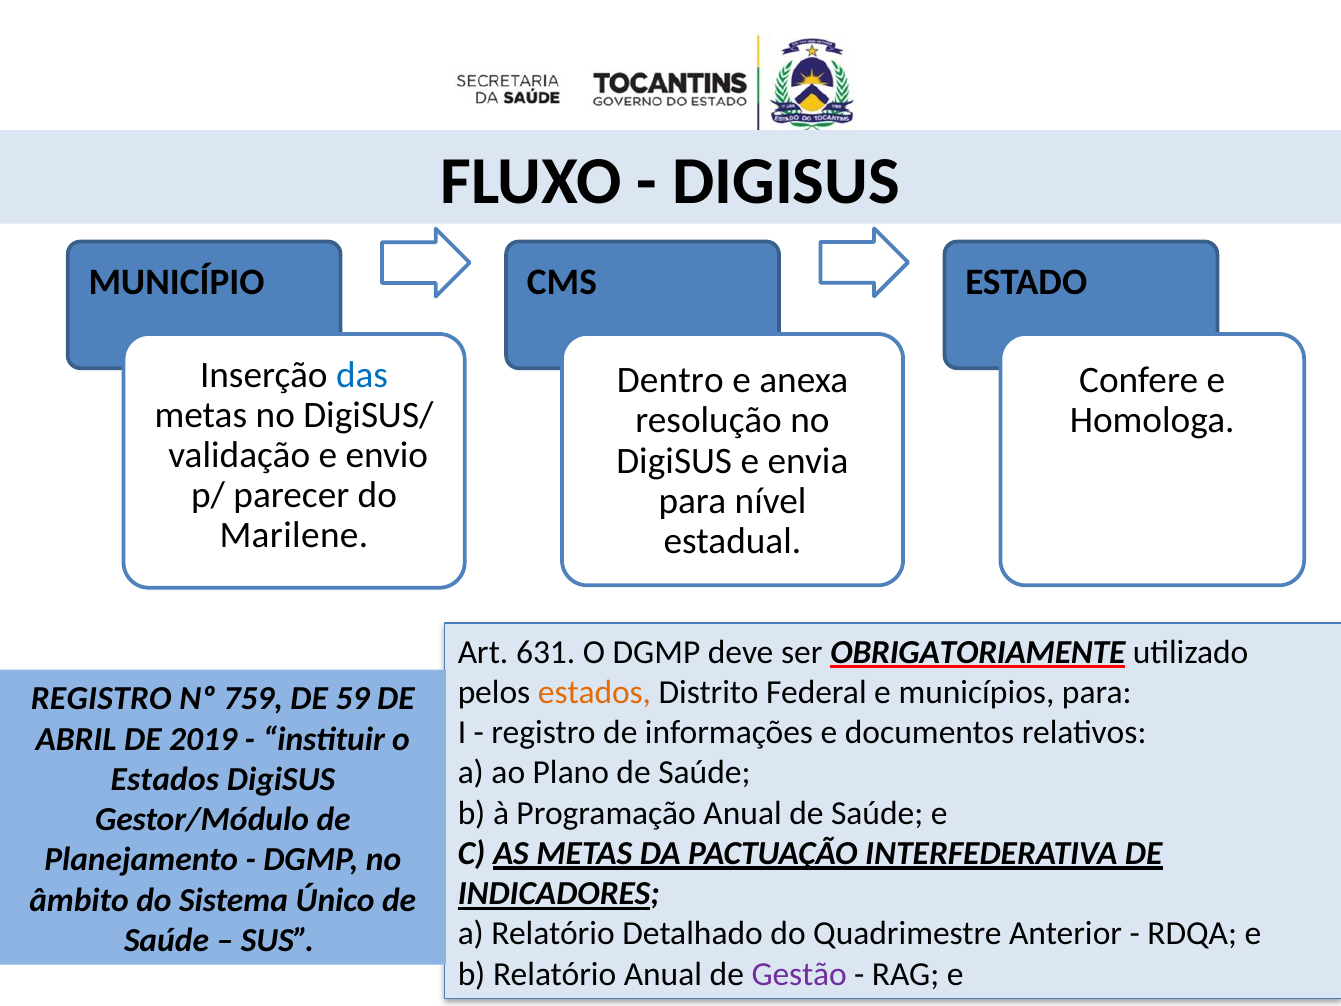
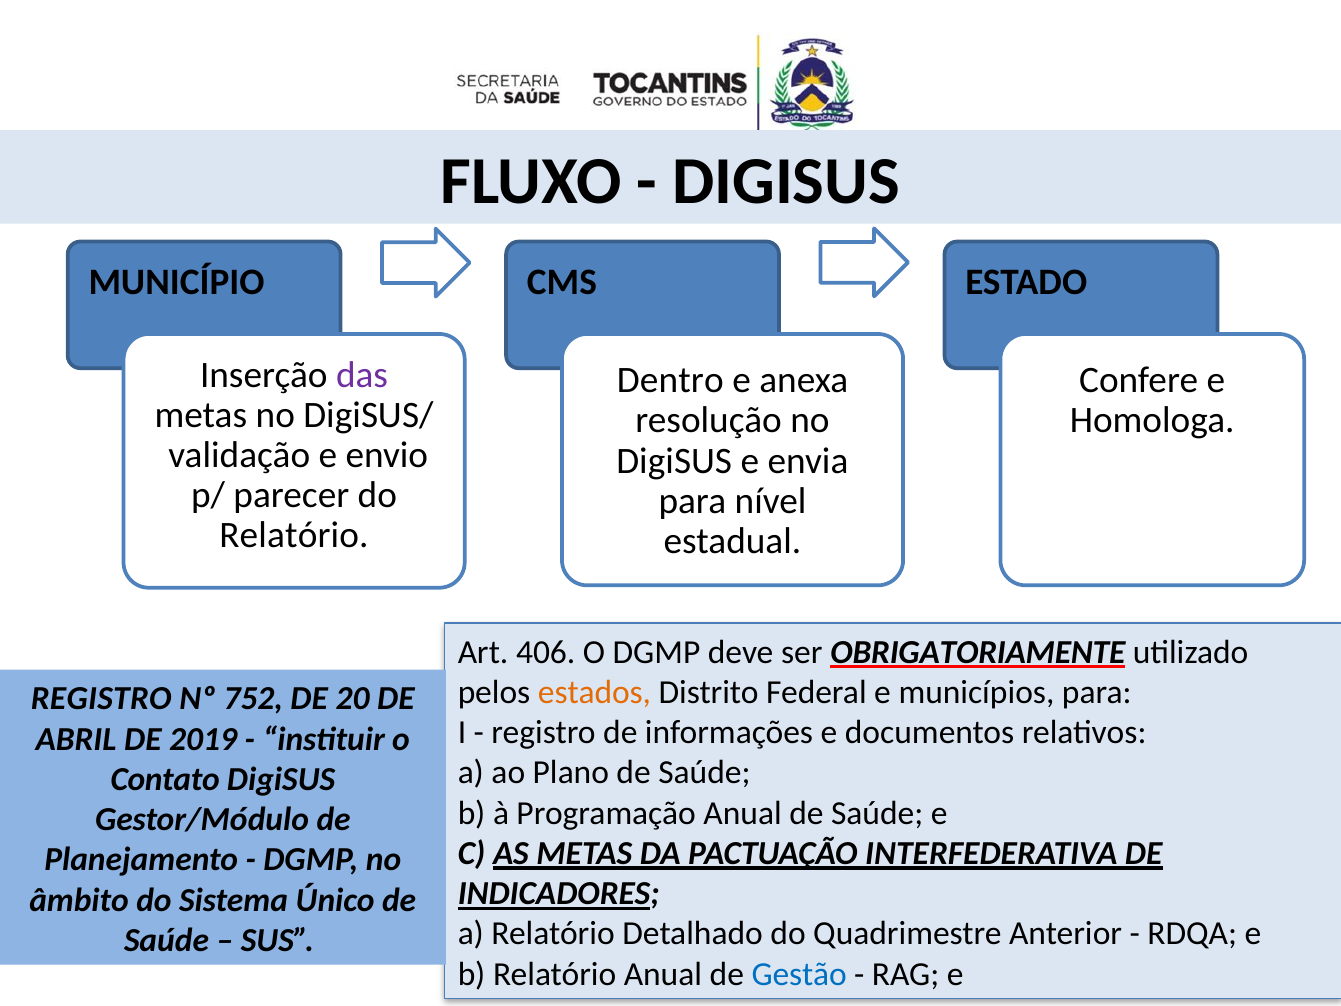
das colour: blue -> purple (362, 375)
Marilene: Marilene -> Relatório (294, 536)
631: 631 -> 406 (546, 652)
759: 759 -> 752 (253, 699)
59: 59 -> 20 (353, 699)
Estados: Estados -> Contato (165, 779)
Gestão colour: purple -> blue (799, 974)
